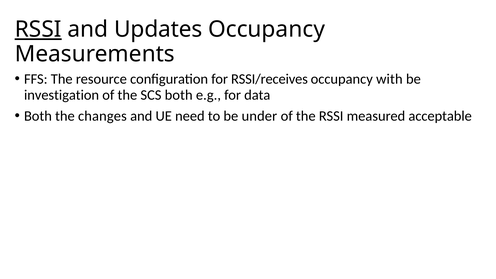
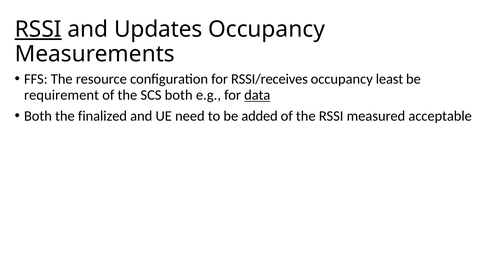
with: with -> least (389, 79)
investigation: investigation -> requirement (61, 95)
data underline: none -> present (257, 95)
changes: changes -> finalized (102, 116)
under: under -> added (260, 116)
